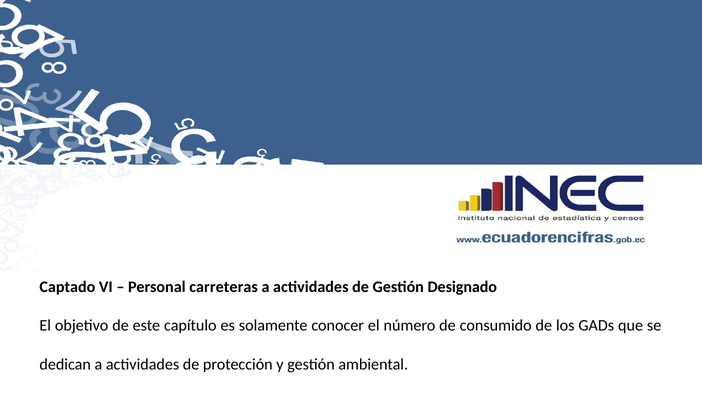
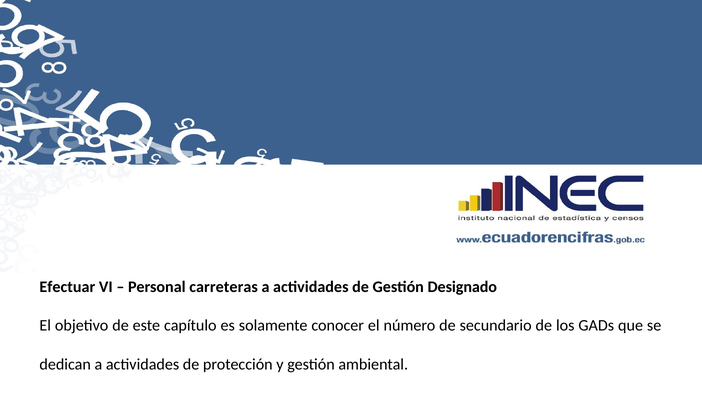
Captado: Captado -> Efectuar (67, 287)
consumido: consumido -> secundario (496, 325)
